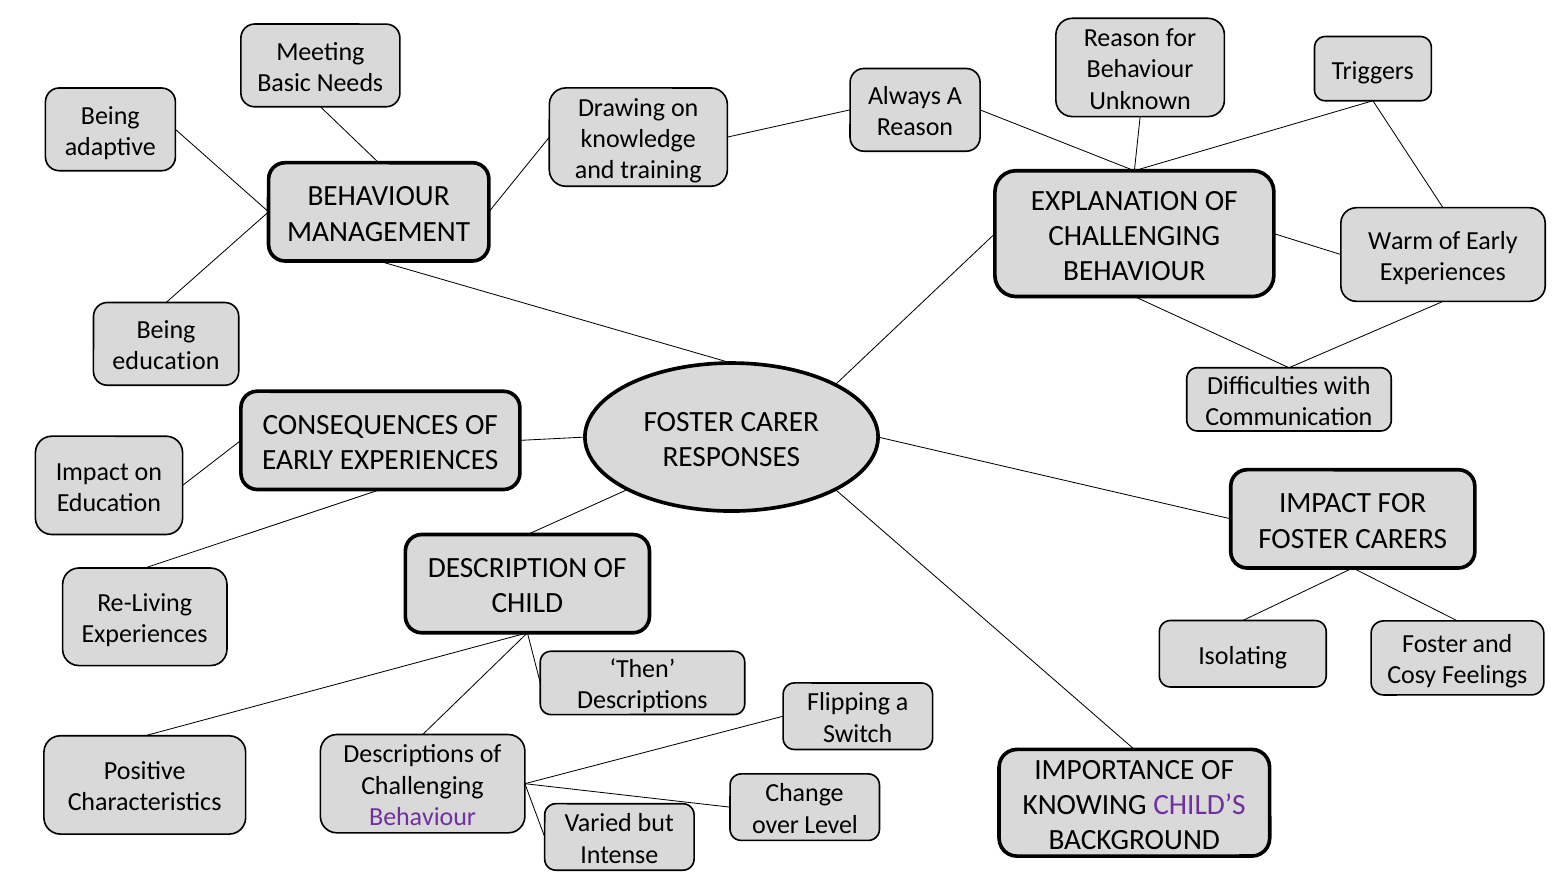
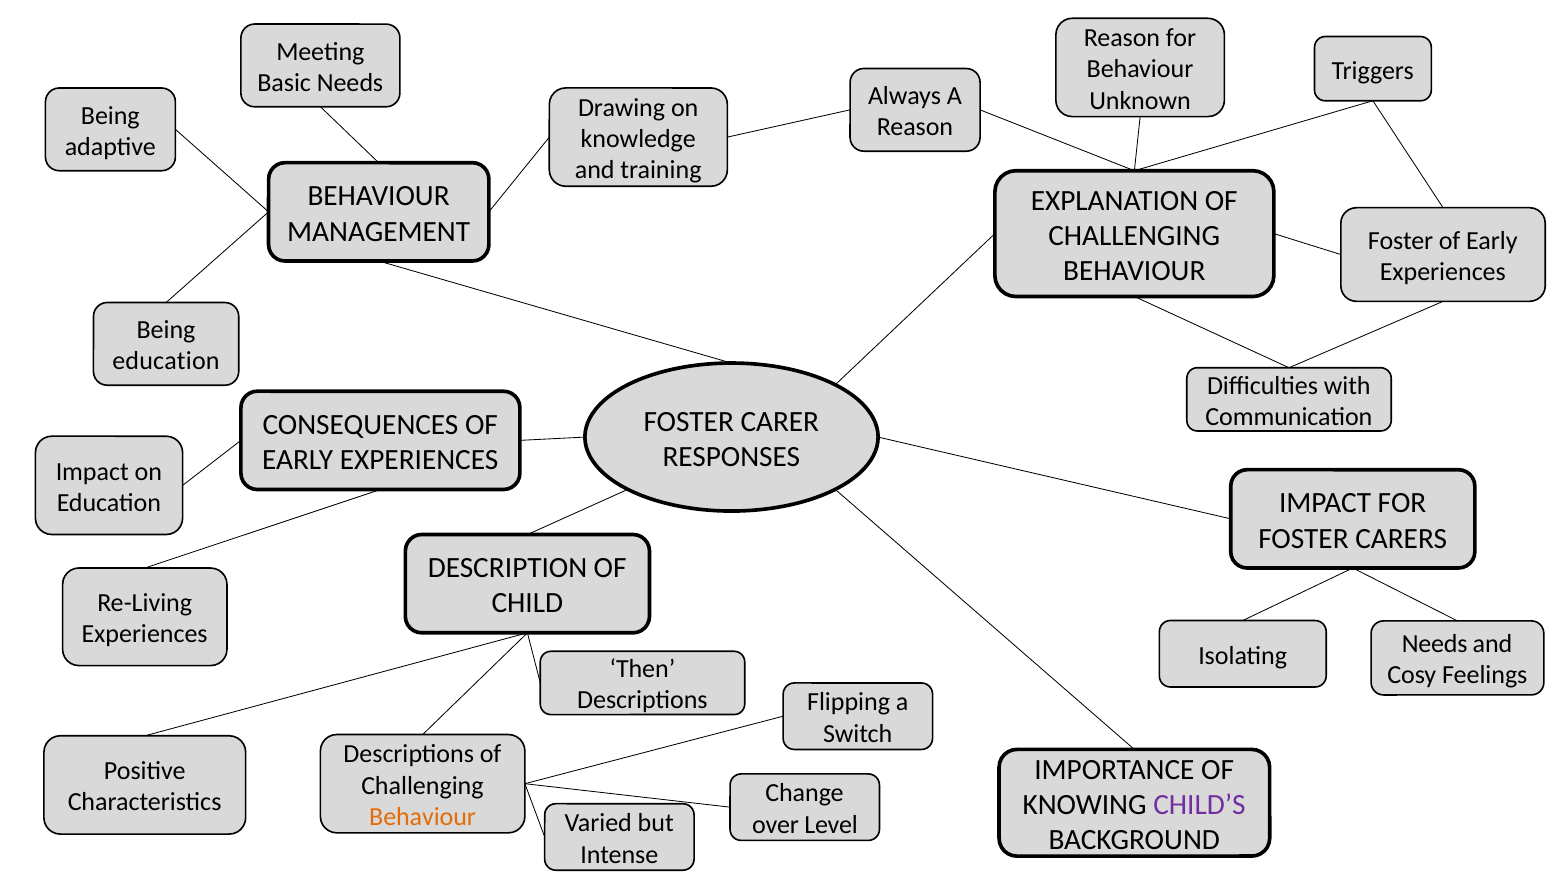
Warm: Warm -> Foster (1401, 241)
Isolating Foster: Foster -> Needs (1435, 644)
Behaviour colour: purple -> orange (423, 817)
